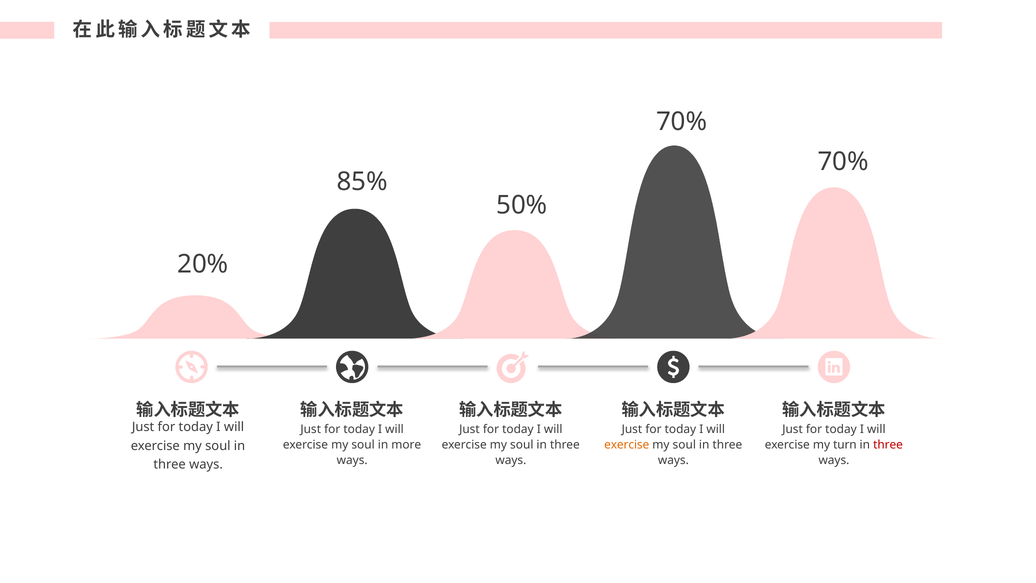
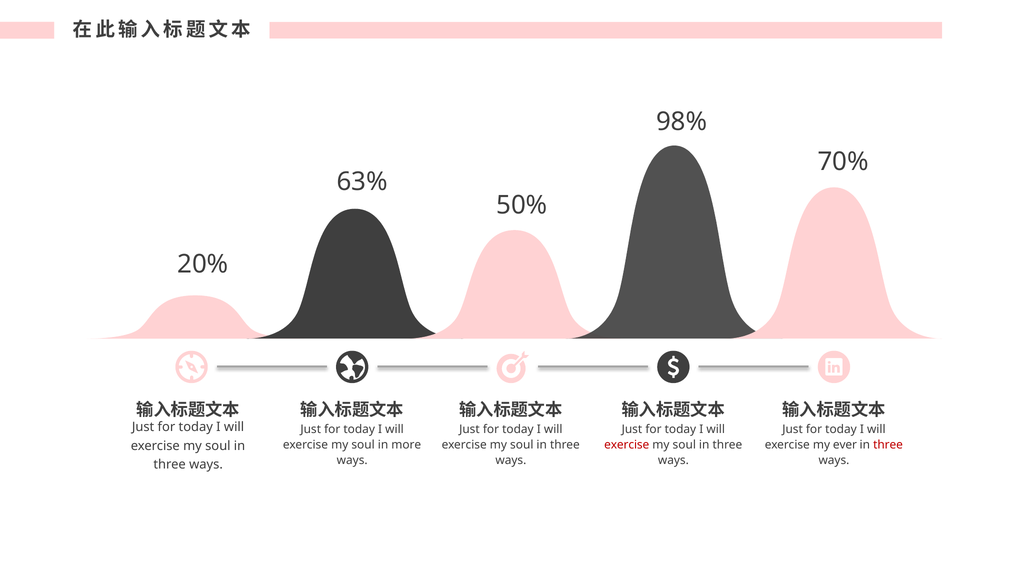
70%: 70% -> 98% (682, 122)
85%: 85% -> 63% (362, 182)
exercise colour: orange -> red (627, 445)
turn: turn -> ever (845, 445)
